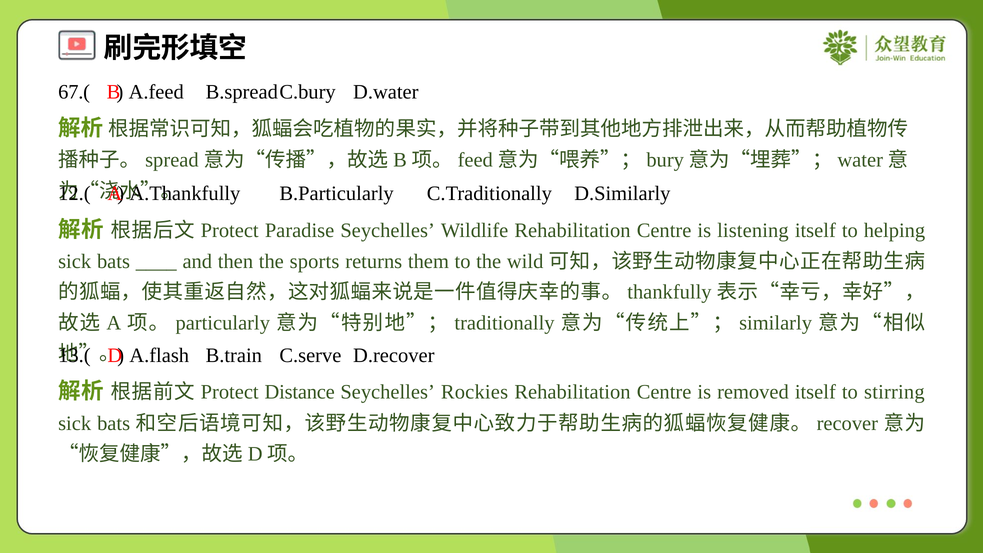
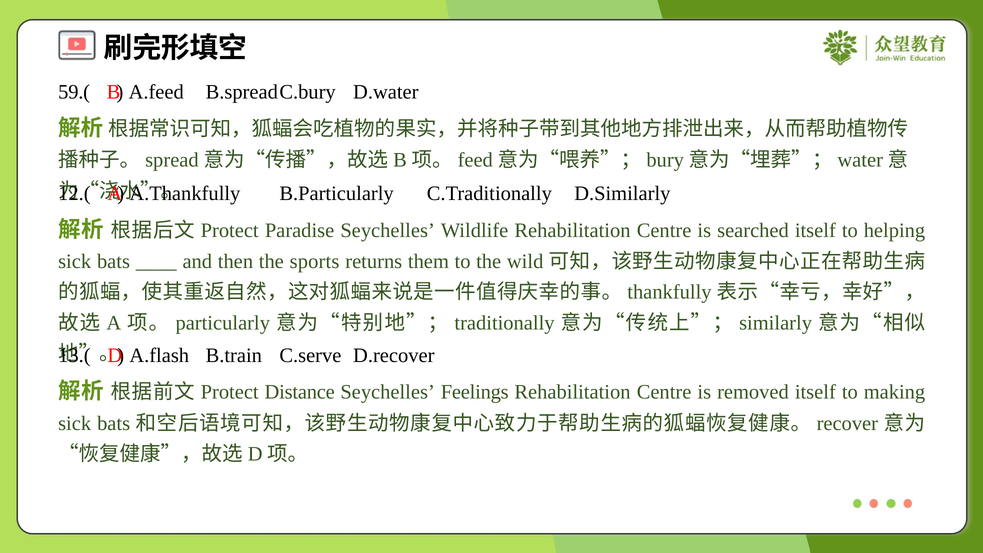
67.(: 67.( -> 59.( (74, 92)
listening: listening -> searched (753, 230)
Rockies: Rockies -> Feelings (475, 392)
stirring: stirring -> making (895, 392)
